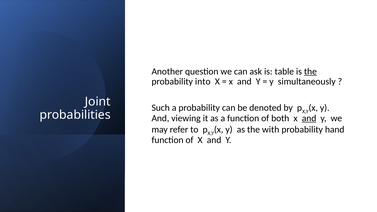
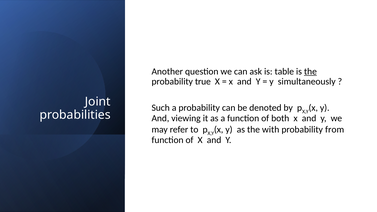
into: into -> true (203, 82)
and underline: present -> none (309, 118)
hand: hand -> from (335, 130)
